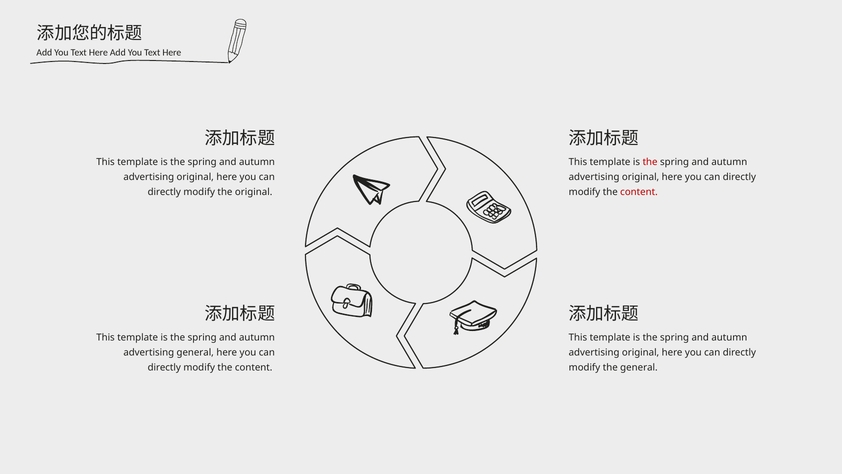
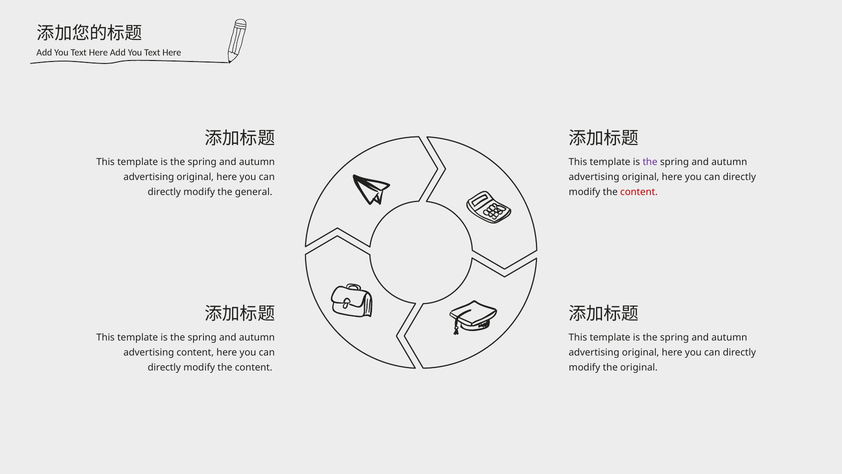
the colour: red -> purple (650, 162)
the original: original -> general (254, 192)
advertising general: general -> content (195, 352)
the general: general -> original (639, 367)
